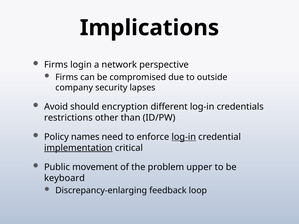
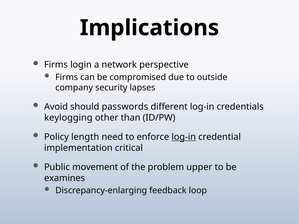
encryption: encryption -> passwords (125, 107)
restrictions: restrictions -> keylogging (68, 118)
names: names -> length (85, 137)
implementation underline: present -> none (78, 148)
keyboard: keyboard -> examines (65, 178)
